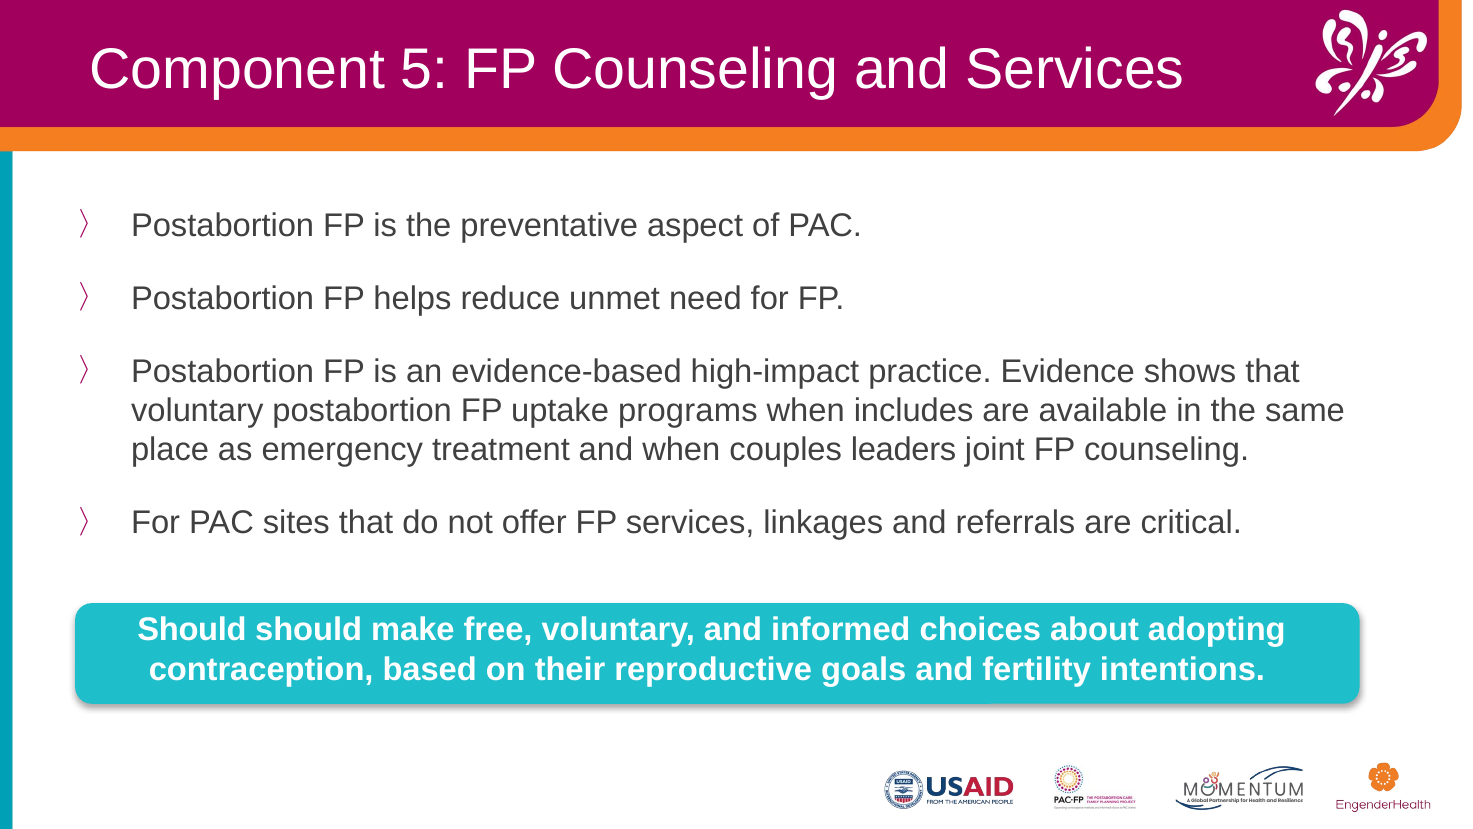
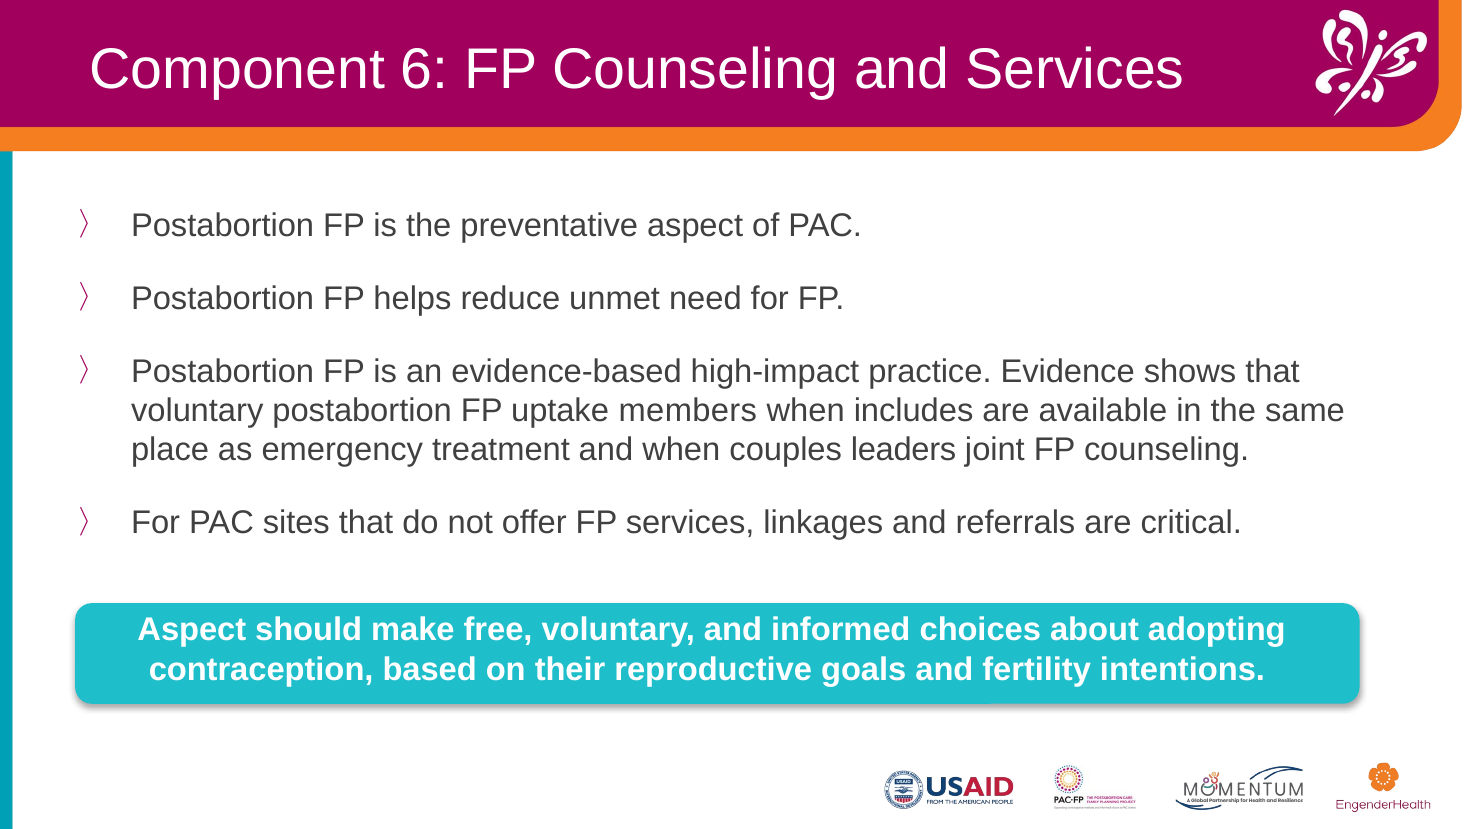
5: 5 -> 6 (425, 70)
programs: programs -> members (688, 410)
Should: Should -> Aspect (192, 630)
